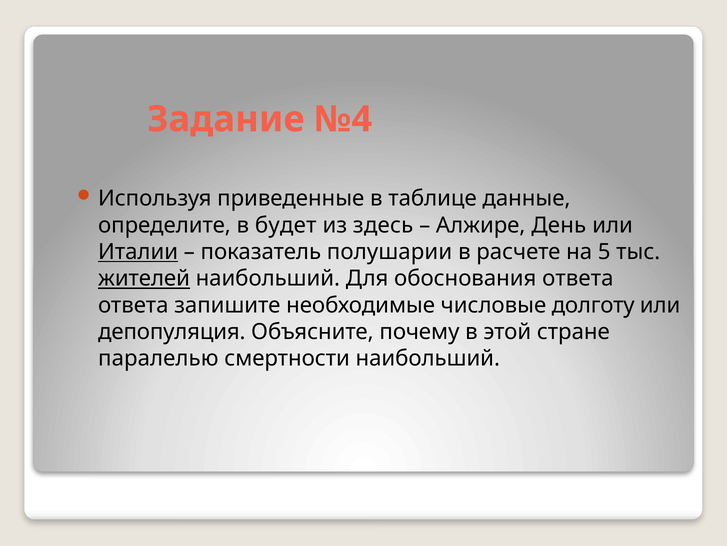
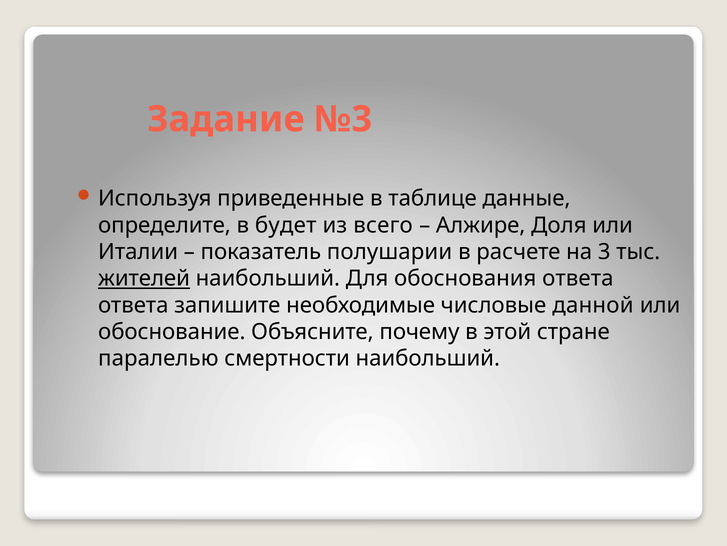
№4: №4 -> №3 (343, 119)
здесь: здесь -> всего (383, 225)
День: День -> Доля (559, 225)
Италии underline: present -> none (138, 252)
5: 5 -> 3 (604, 252)
долготу: долготу -> данной (593, 305)
депопуляция: депопуляция -> обоснование (172, 331)
